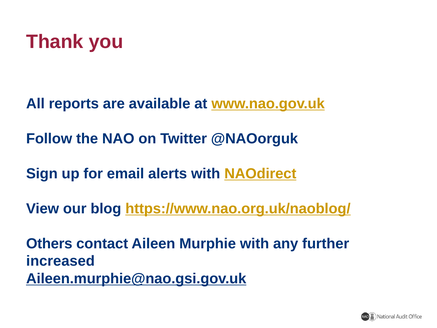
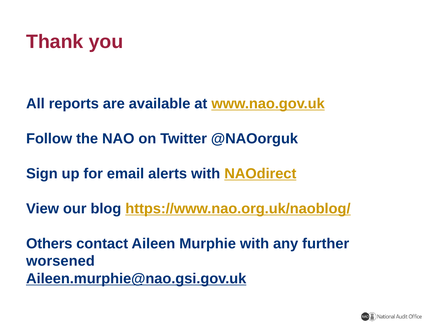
increased: increased -> worsened (60, 261)
